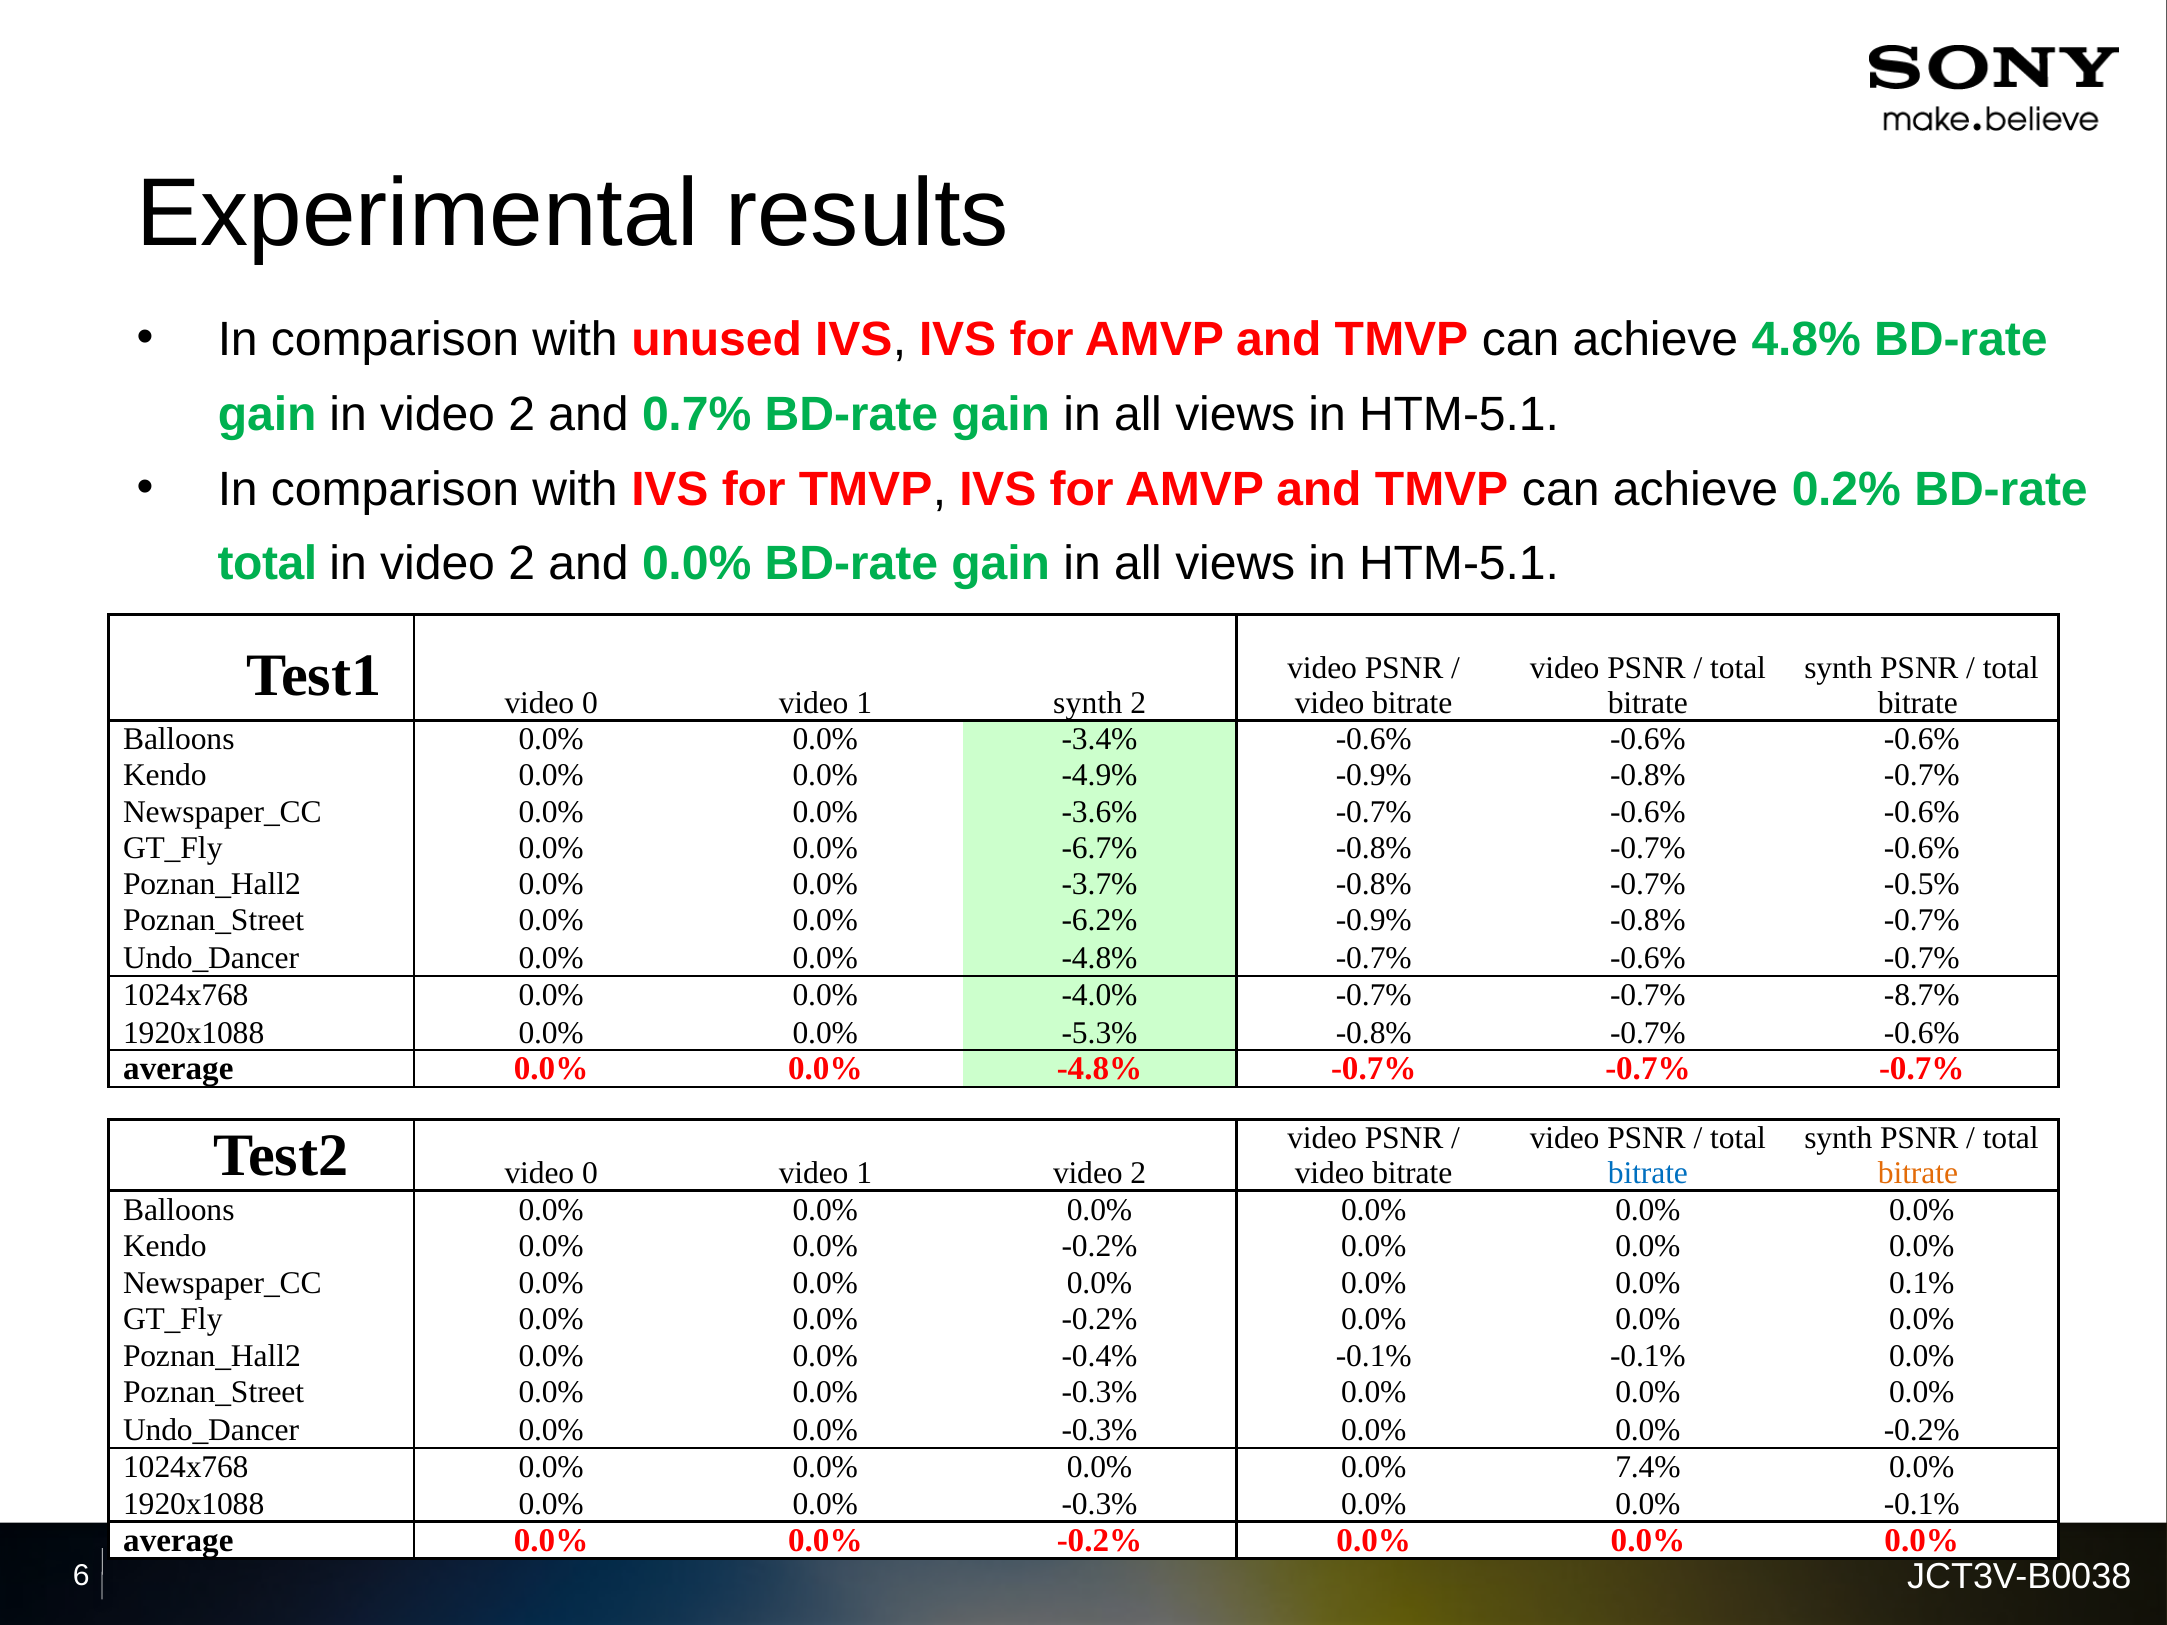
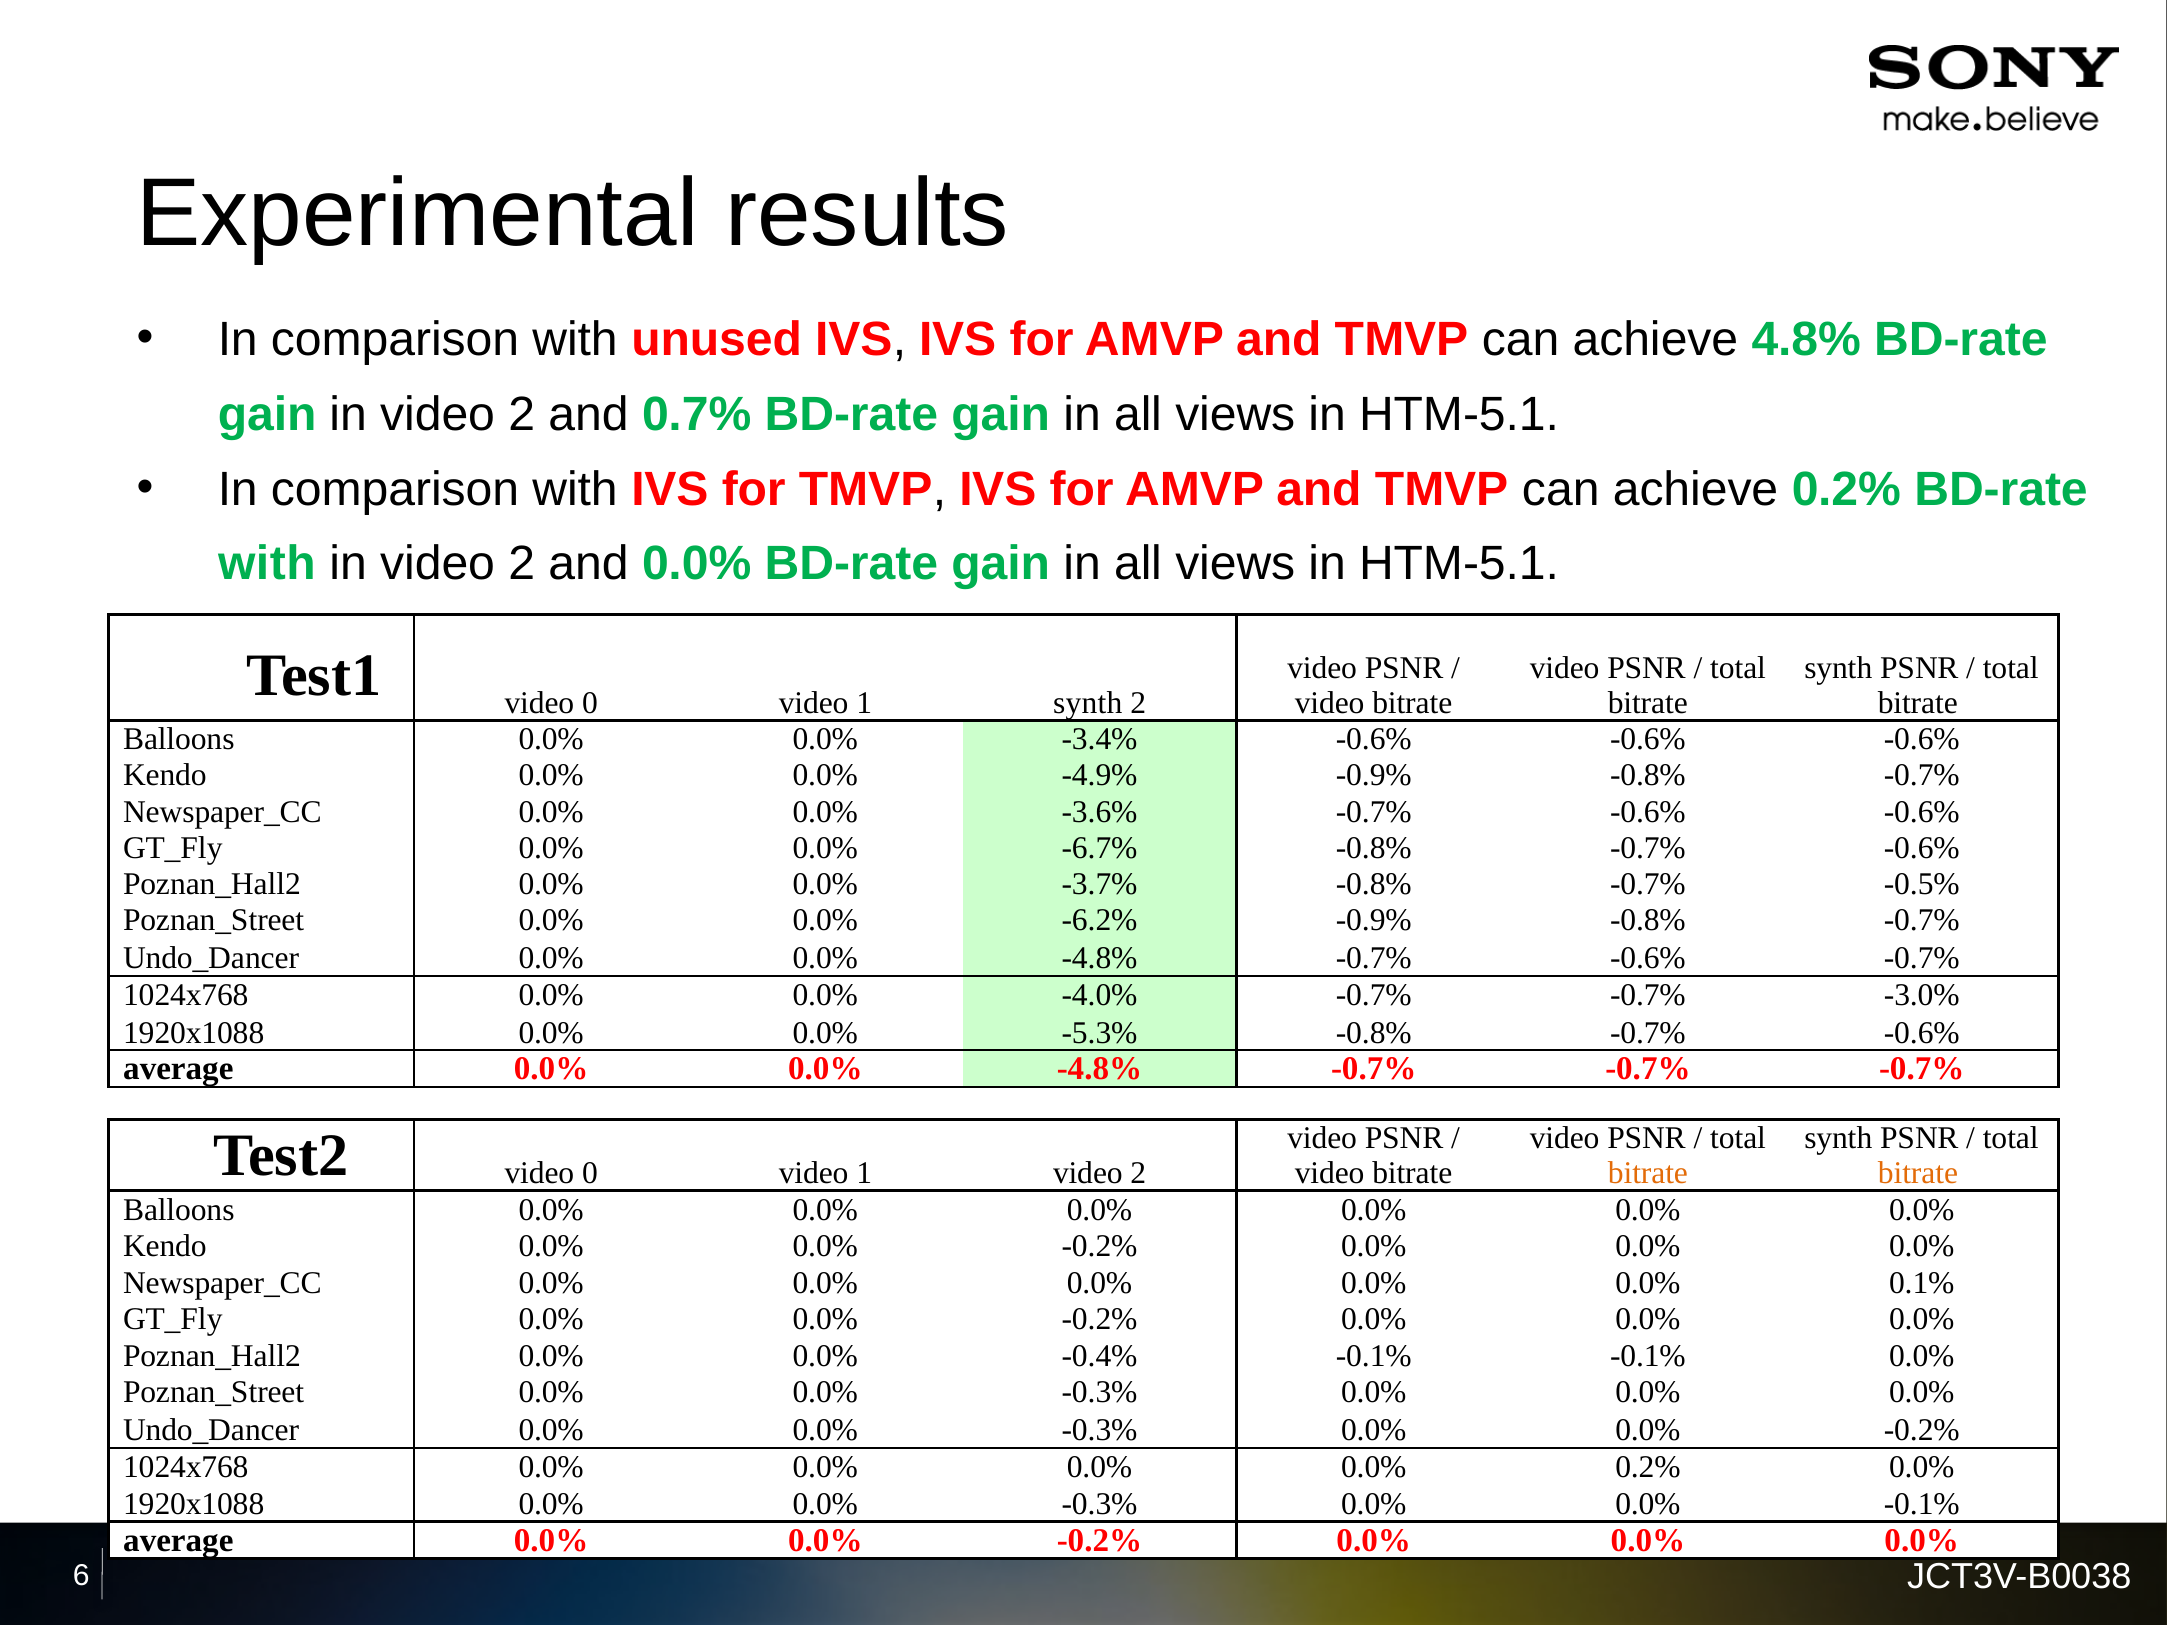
total: total -> with (267, 564)
-8.7%: -8.7% -> -3.0% (1922, 995)
bitrate colour: blue -> orange (1648, 1173)
0.0% 7.4%: 7.4% -> 0.2% (1648, 1467)
